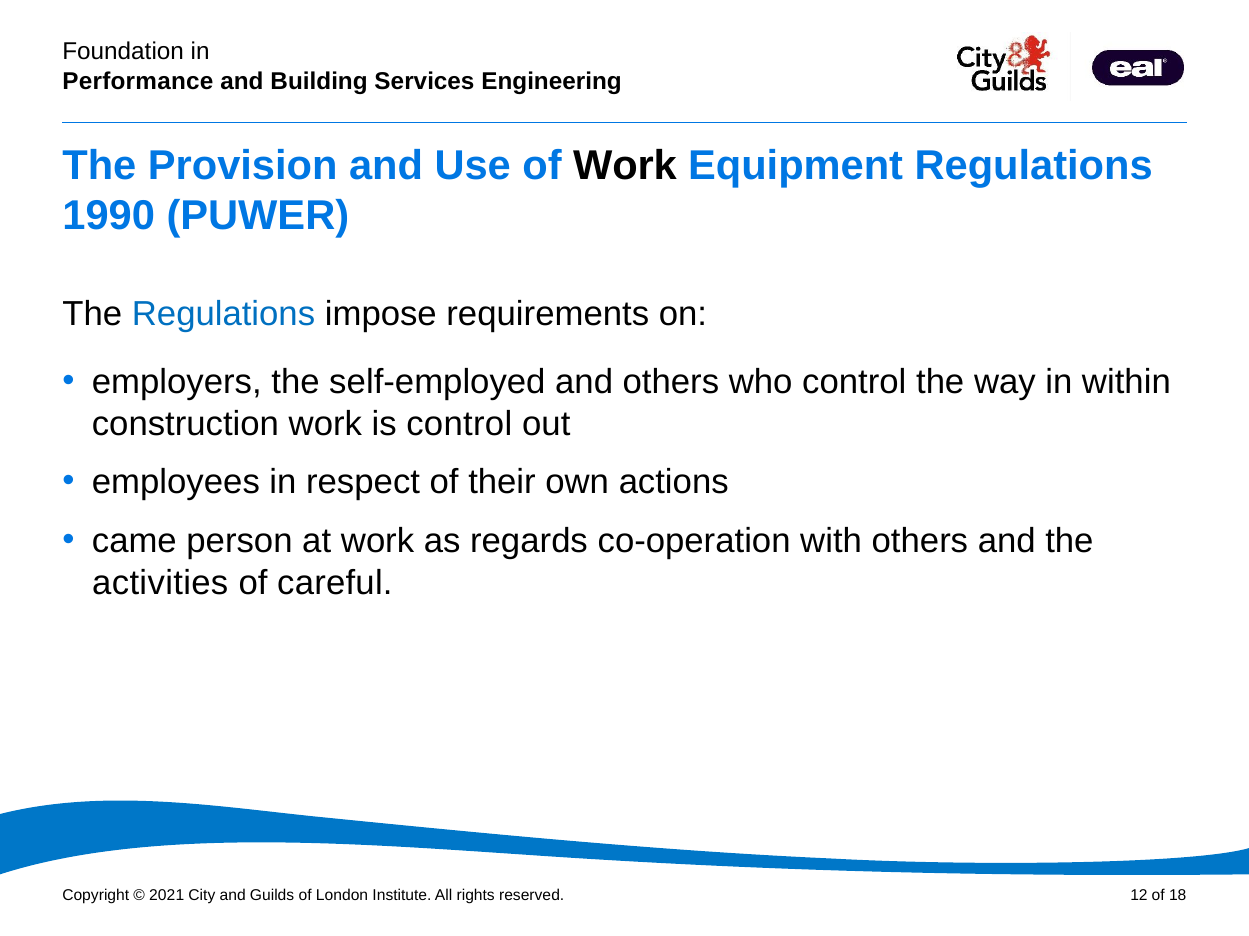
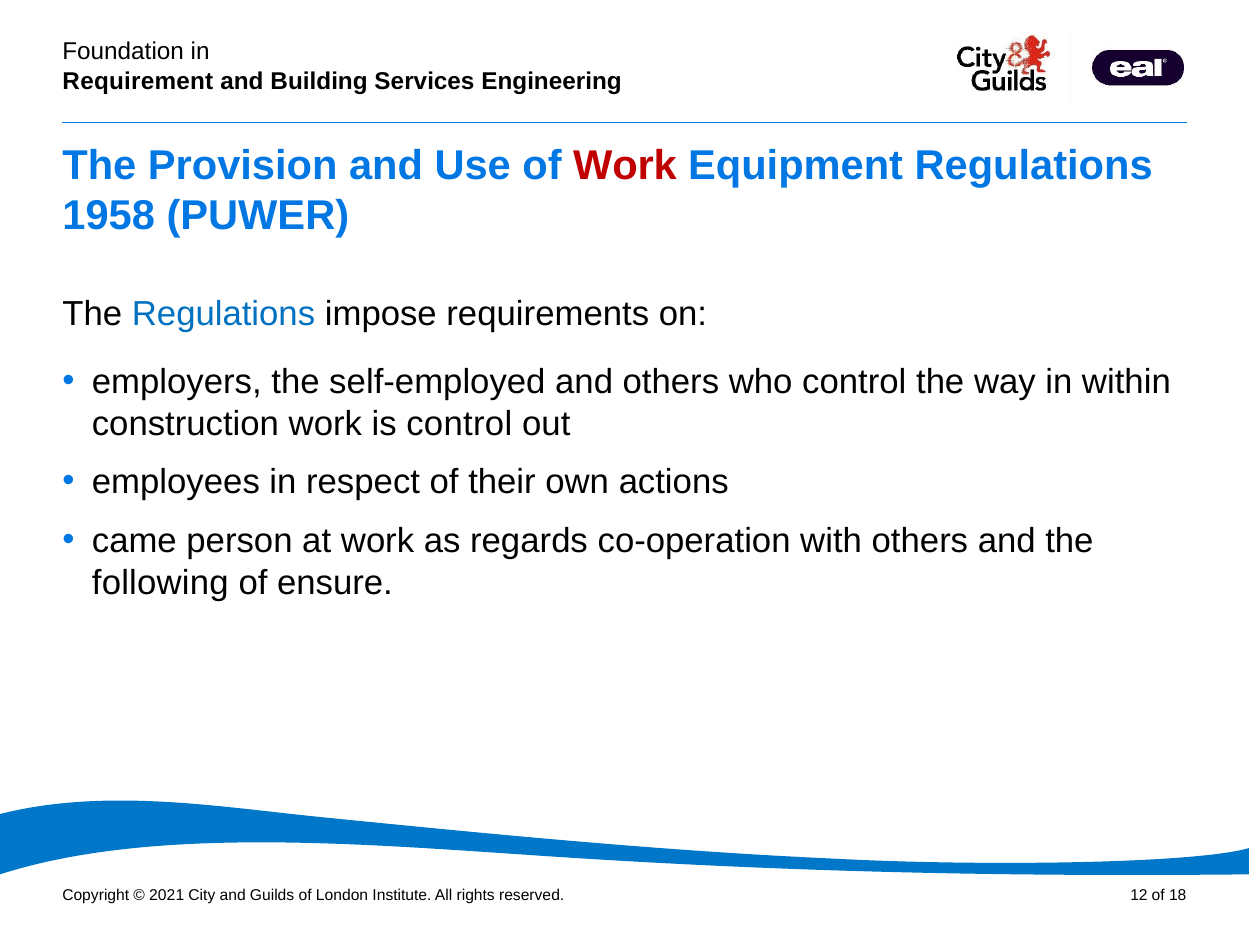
Performance: Performance -> Requirement (138, 81)
Work colour: black -> red (625, 166)
1990: 1990 -> 1958 (109, 216)
activities: activities -> following (160, 583)
careful: careful -> ensure (335, 583)
